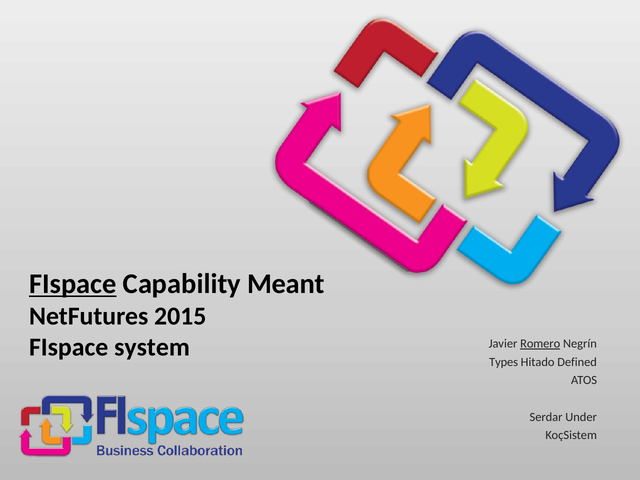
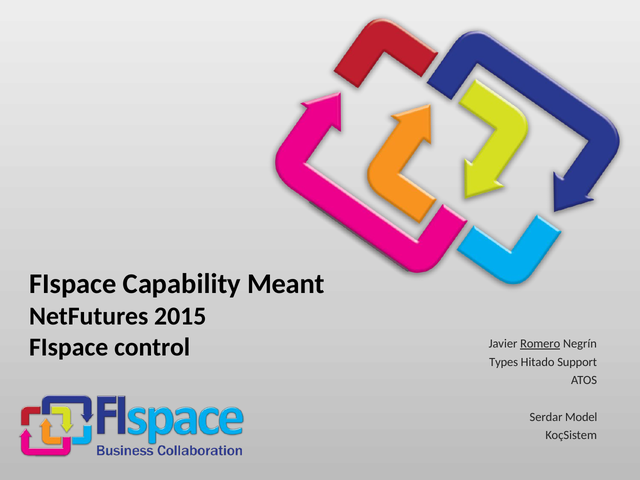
FIspace underline: present -> none (73, 284)
system: system -> control (152, 347)
Defined: Defined -> Support (577, 362)
Under: Under -> Model (581, 417)
